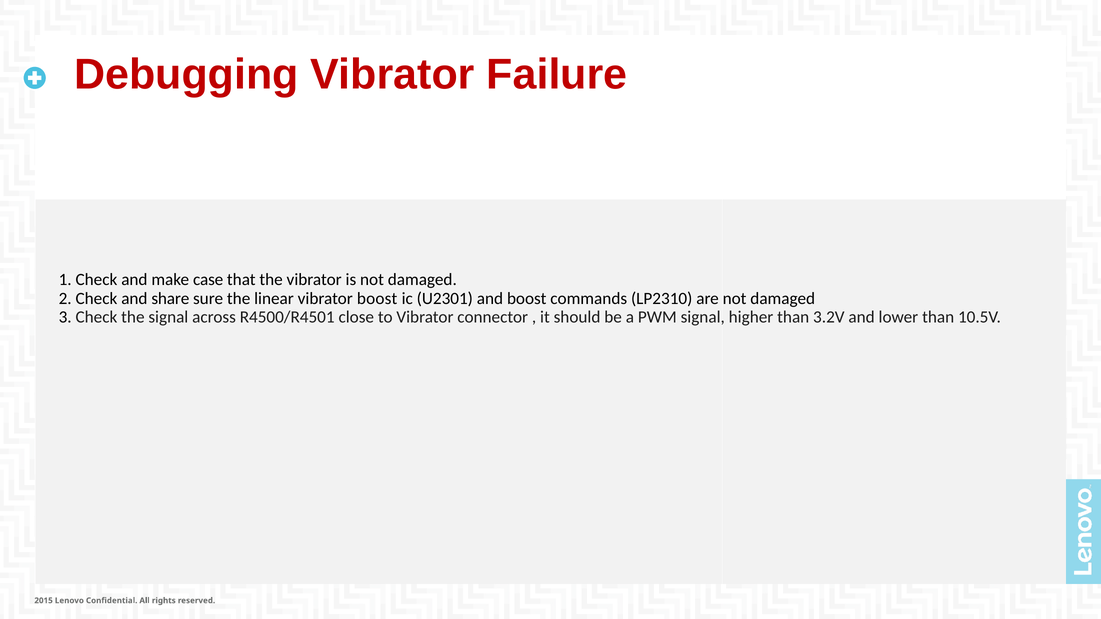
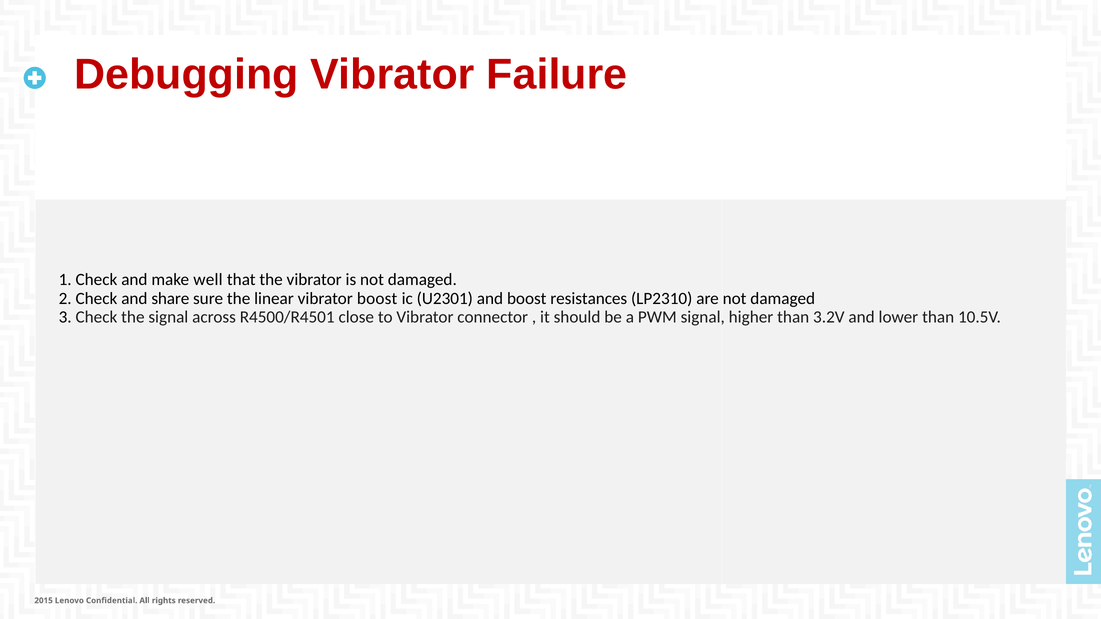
case: case -> well (208, 280)
commands: commands -> resistances (589, 298)
